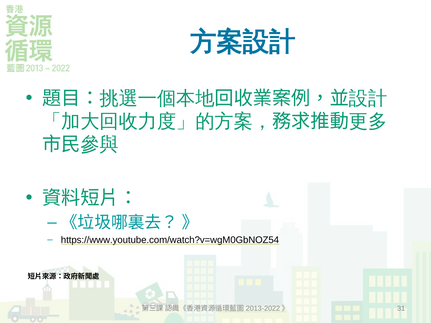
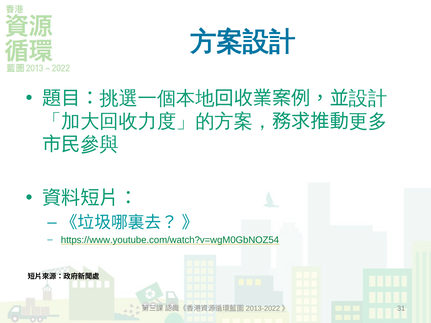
https://www.youtube.com/watch?v=wgM0GbNOZ54 colour: black -> green (170, 240)
